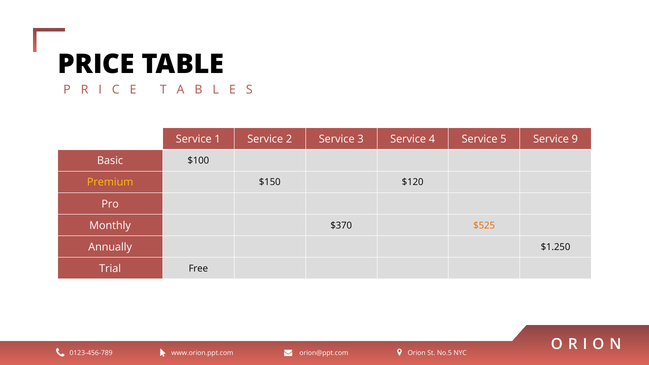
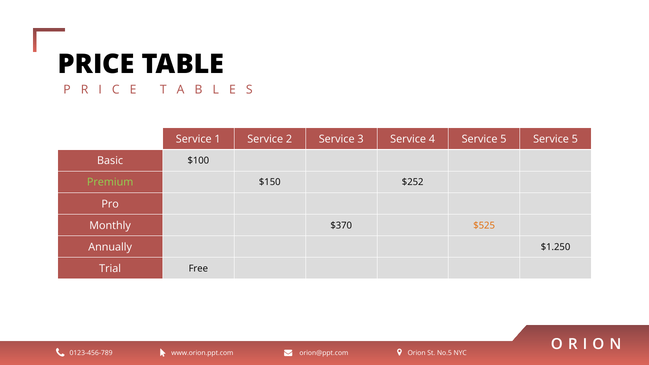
5 Service 9: 9 -> 5 (575, 139)
Premium colour: yellow -> light green (110, 182)
$120: $120 -> $252 (413, 182)
